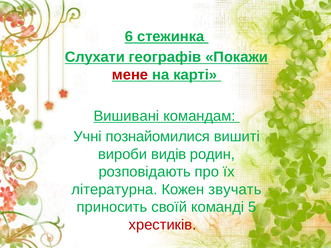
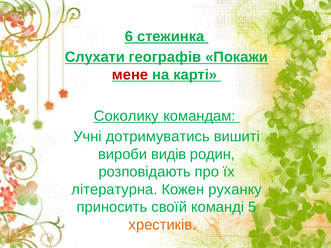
Вишивані: Вишивані -> Соколику (126, 116)
познайомилися: познайомилися -> дотримуватись (158, 137)
звучать: звучать -> руханку (235, 190)
хрестиків colour: red -> orange (163, 225)
